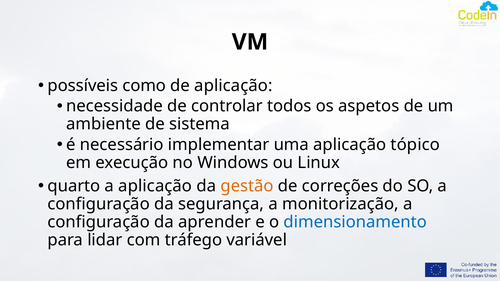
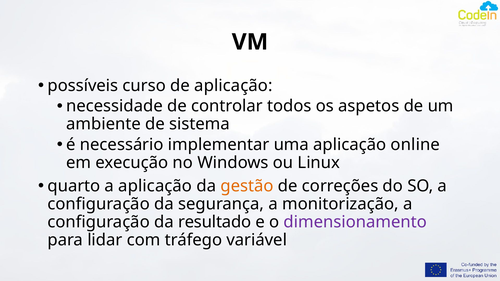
como: como -> curso (144, 86)
tópico: tópico -> online (415, 145)
aprender: aprender -> resultado (215, 222)
dimensionamento colour: blue -> purple (355, 222)
